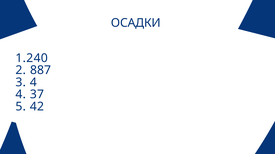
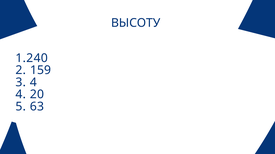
ОСАДКИ: ОСАДКИ -> ВЫСОТУ (136, 23)
887: 887 -> 159 (41, 71)
37: 37 -> 20 (37, 95)
42: 42 -> 63 (37, 107)
